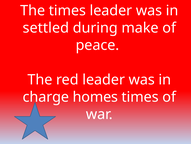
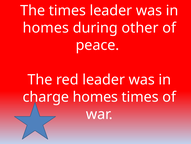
settled: settled -> homes (46, 28)
make: make -> other (140, 28)
